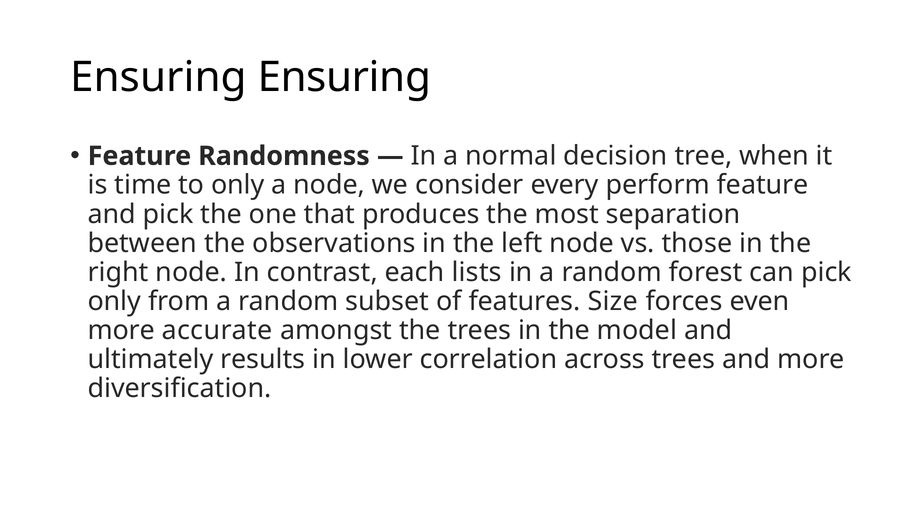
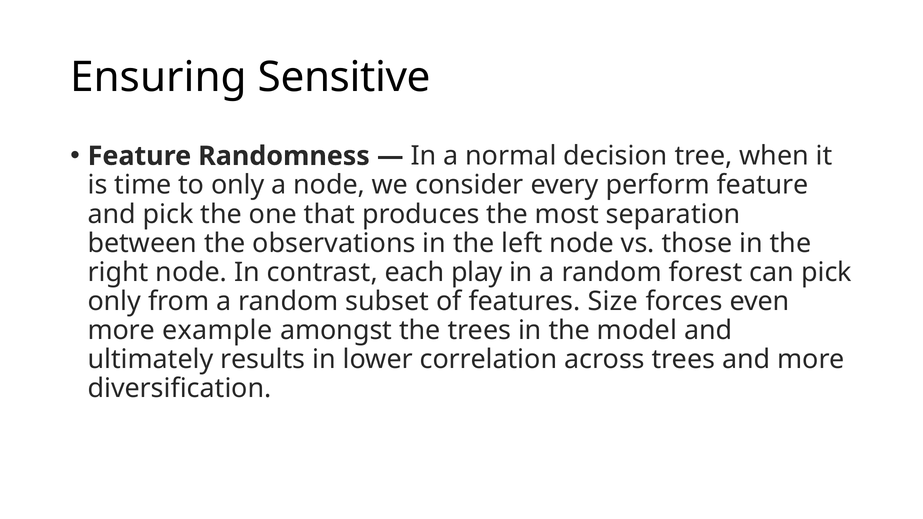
Ensuring Ensuring: Ensuring -> Sensitive (344, 78)
lists: lists -> play (477, 272)
accurate: accurate -> example (217, 331)
